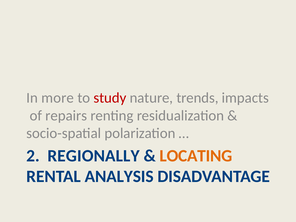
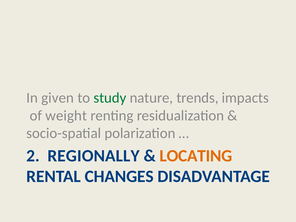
more: more -> given (58, 98)
study colour: red -> green (110, 98)
repairs: repairs -> weight (66, 116)
ANALYSIS: ANALYSIS -> CHANGES (119, 176)
